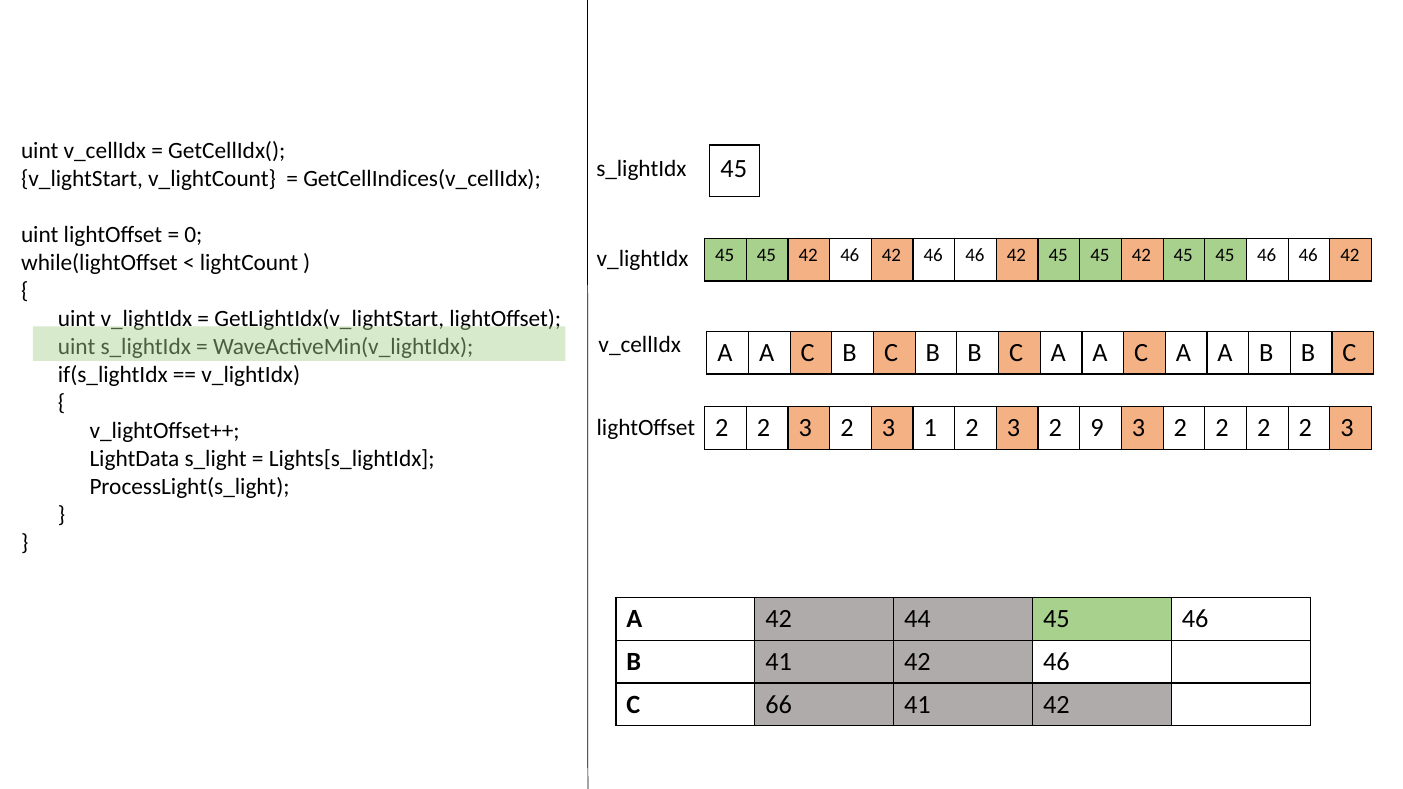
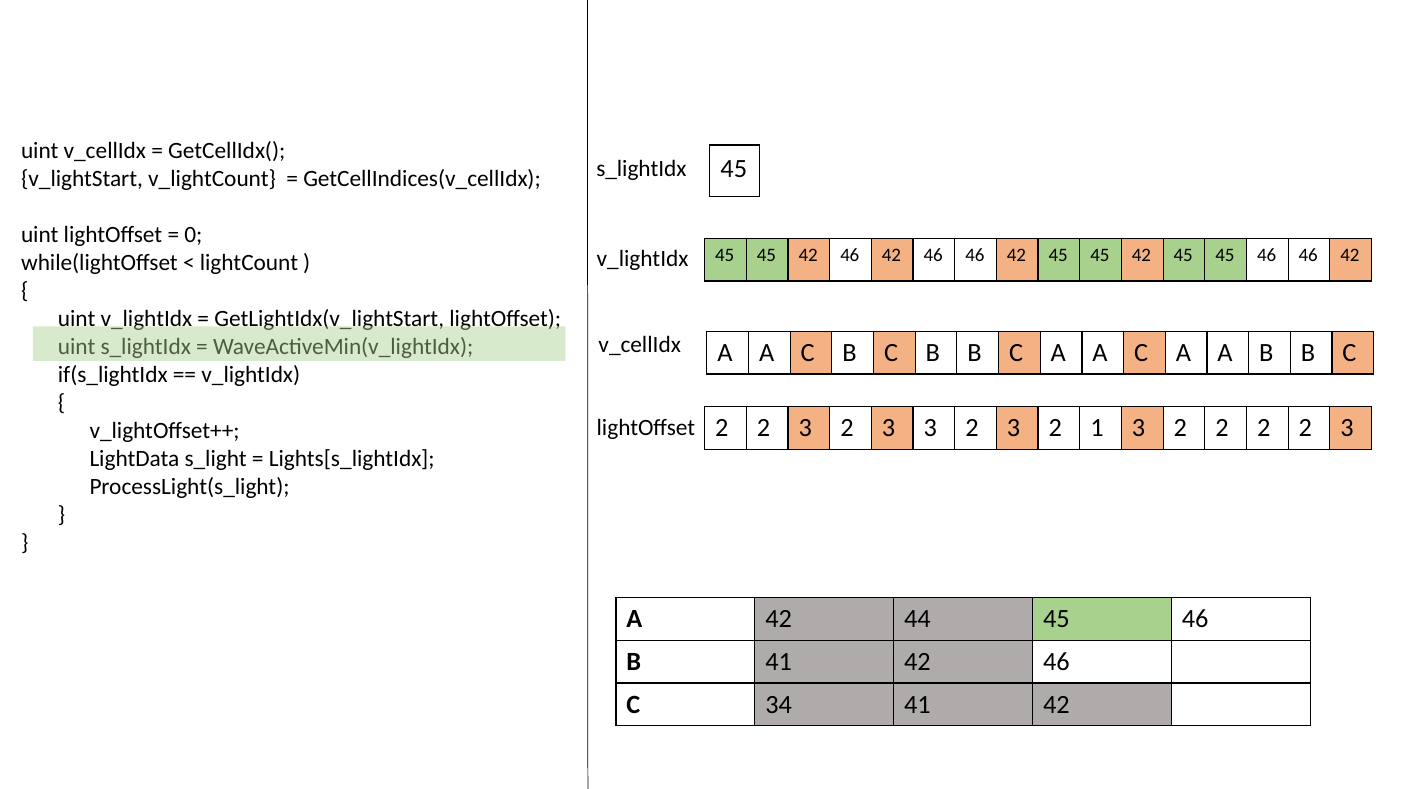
3 1: 1 -> 3 (930, 428)
9: 9 -> 1 (1097, 428)
66: 66 -> 34 (779, 705)
